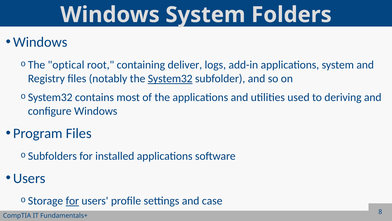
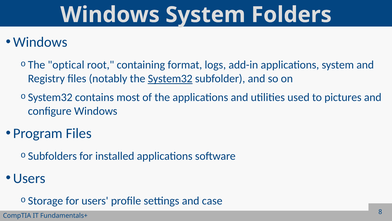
deliver: deliver -> format (185, 65)
deriving: deriving -> pictures (343, 97)
for underline: present -> none (72, 201)
